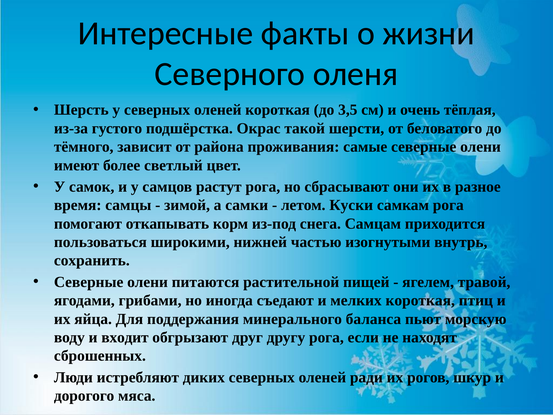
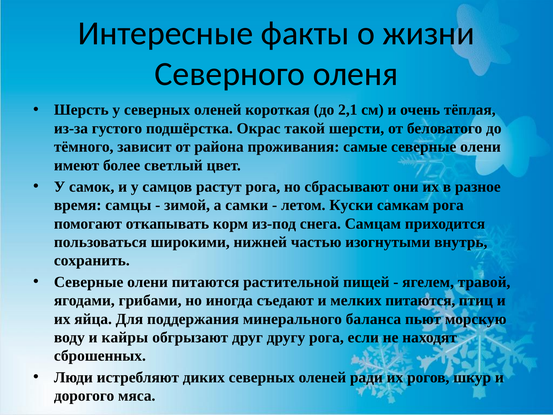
3,5: 3,5 -> 2,1 (348, 110)
мелких короткая: короткая -> питаются (420, 300)
входит: входит -> кайры (125, 337)
